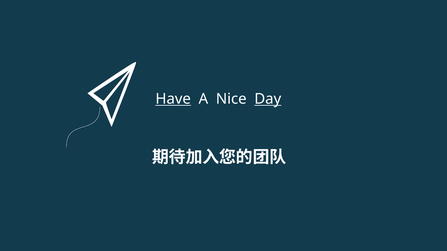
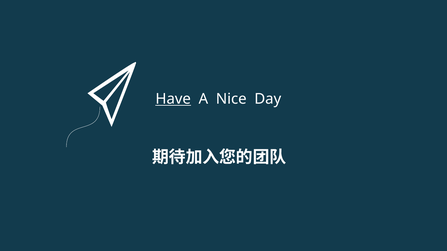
Day underline: present -> none (268, 99)
